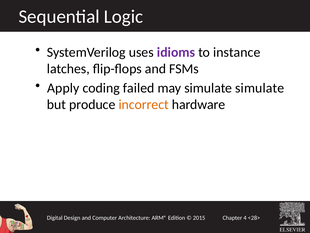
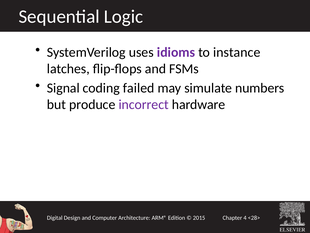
Apply: Apply -> Signal (63, 88)
simulate simulate: simulate -> numbers (260, 88)
incorrect colour: orange -> purple (144, 104)
